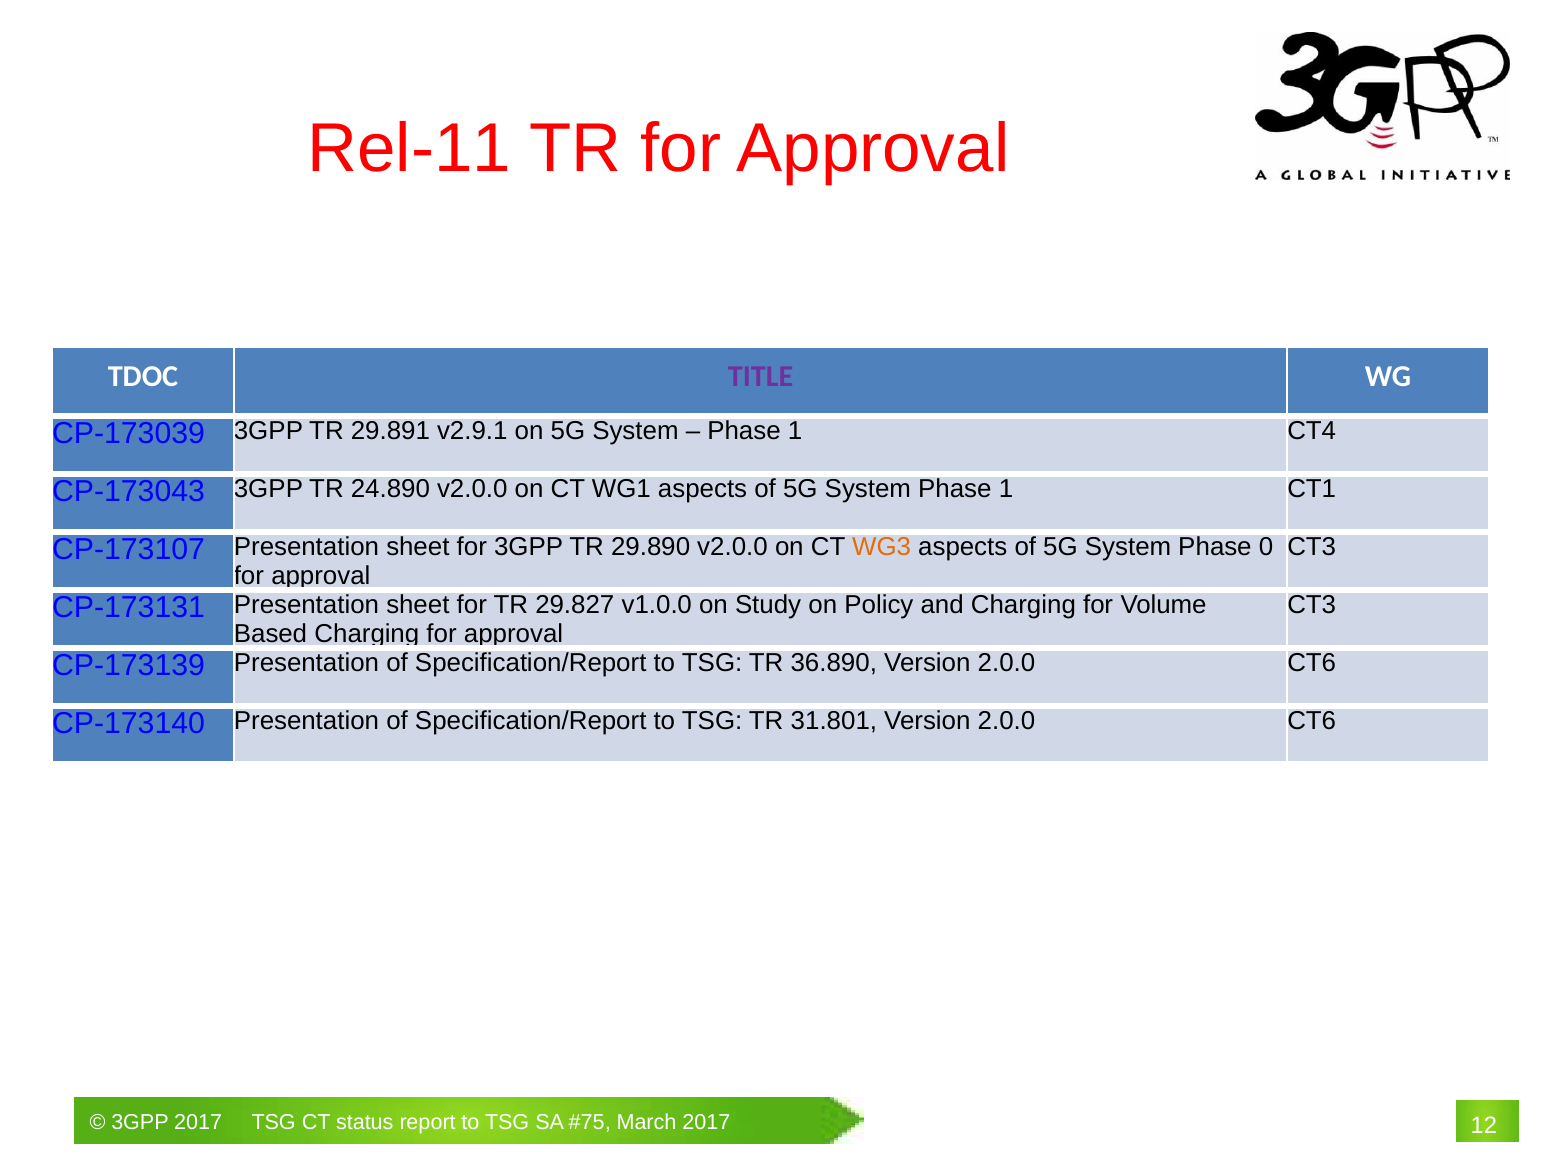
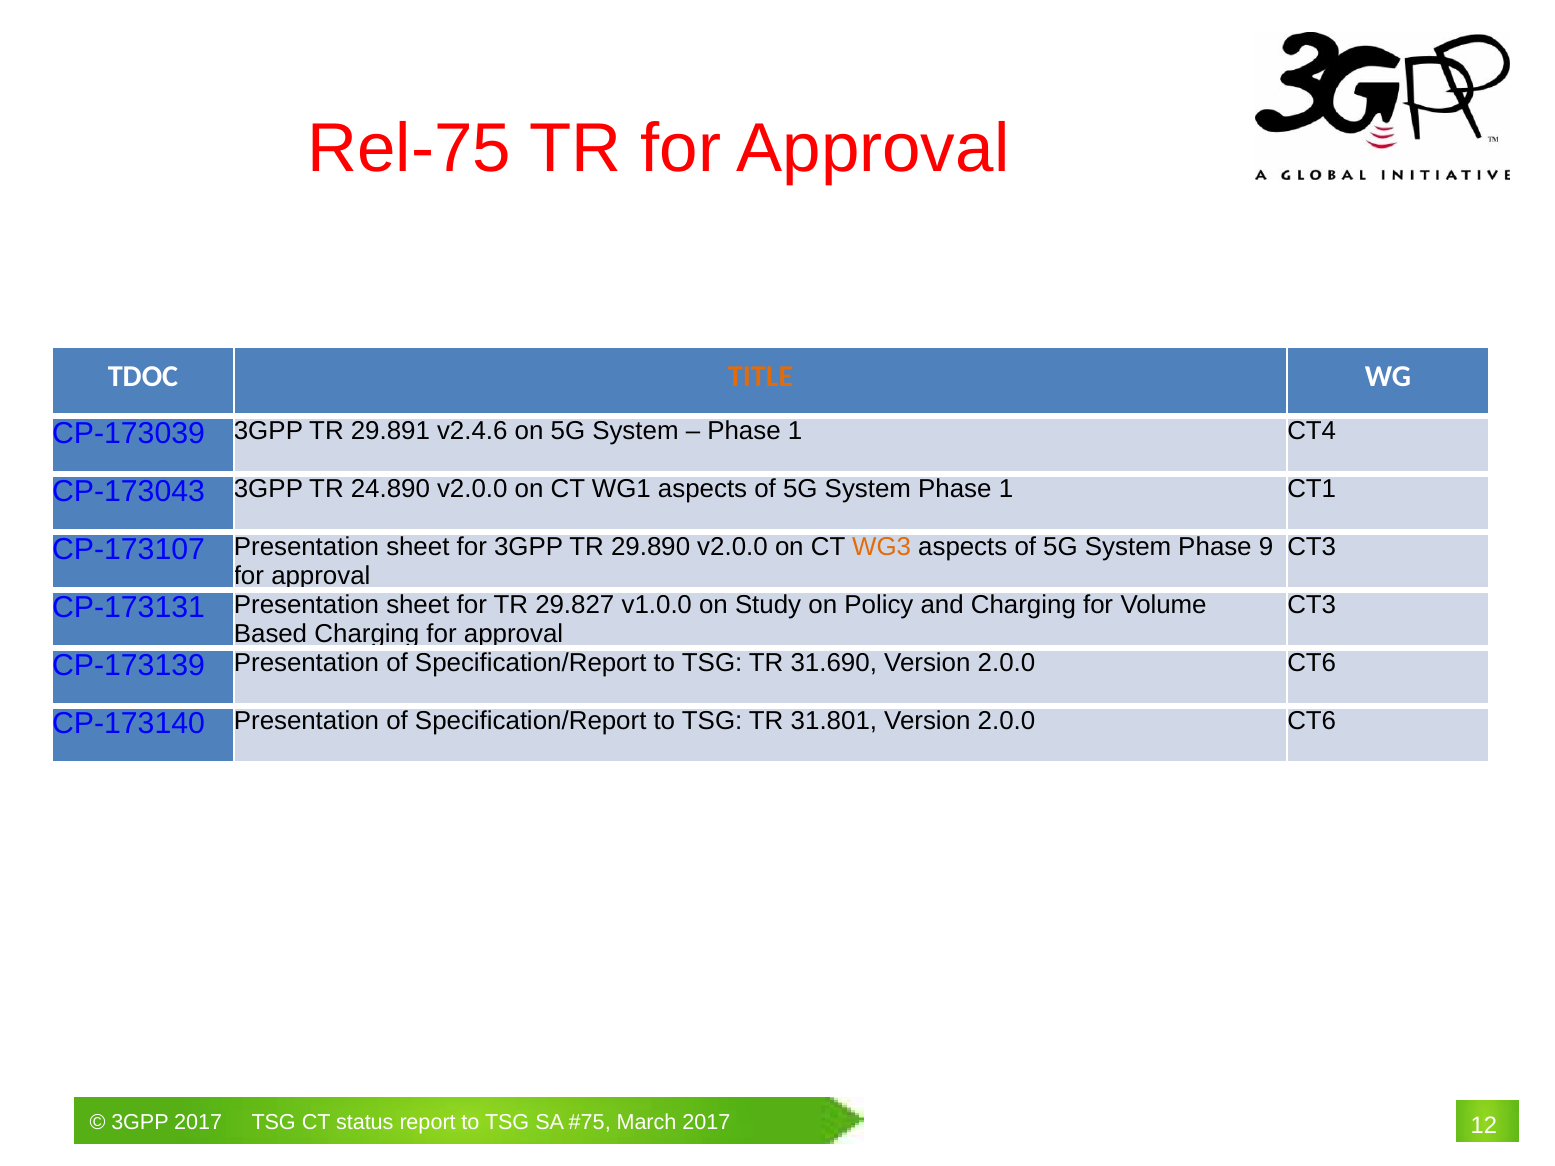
Rel-11: Rel-11 -> Rel-75 (409, 149)
TITLE colour: purple -> orange (761, 377)
v2.9.1: v2.9.1 -> v2.4.6 (472, 431)
0: 0 -> 9 (1266, 547)
36.890: 36.890 -> 31.690 (834, 663)
